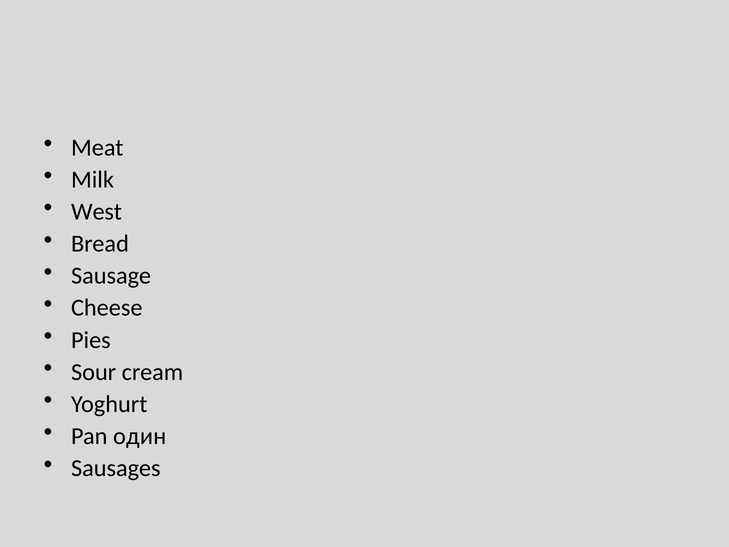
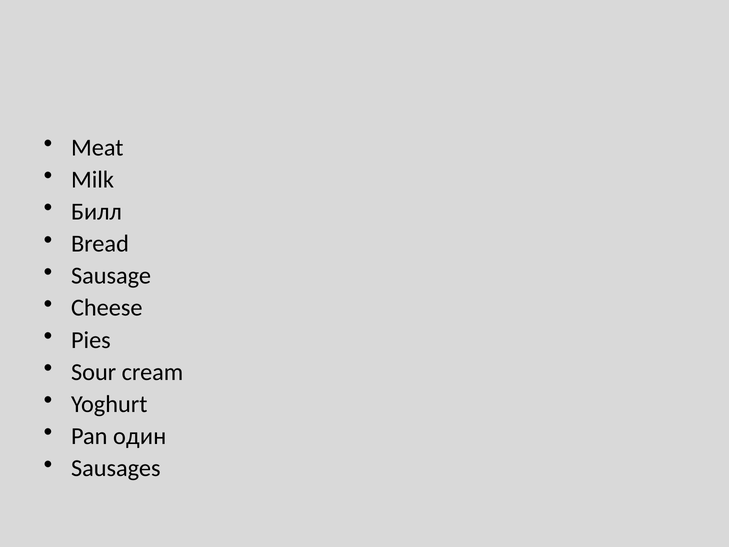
West: West -> Билл (96, 212)
